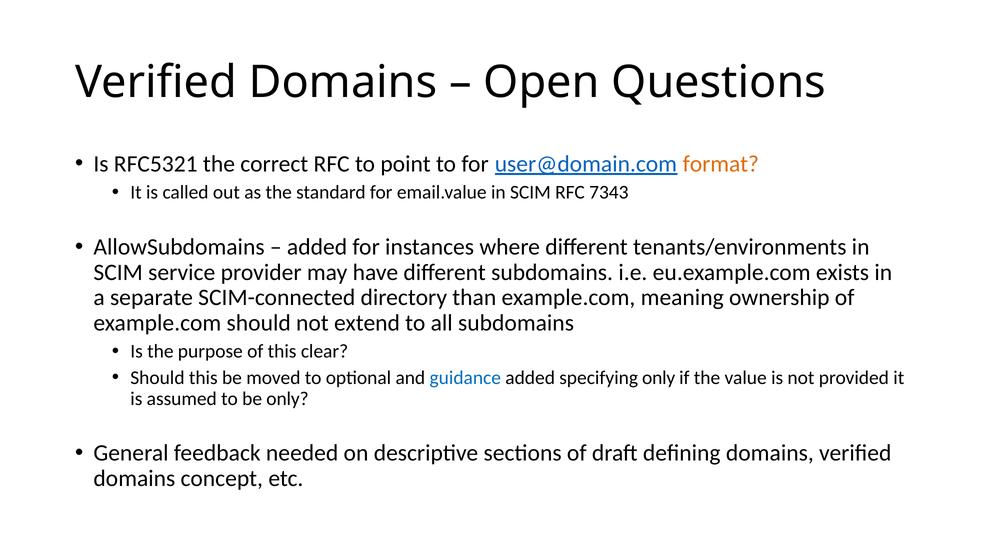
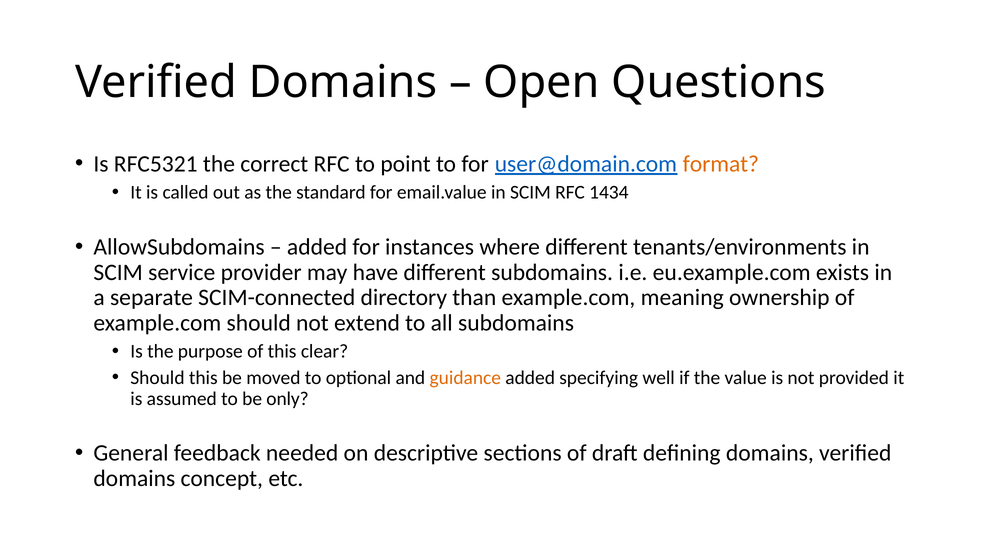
7343: 7343 -> 1434 (609, 193)
guidance colour: blue -> orange (465, 378)
specifying only: only -> well (659, 378)
